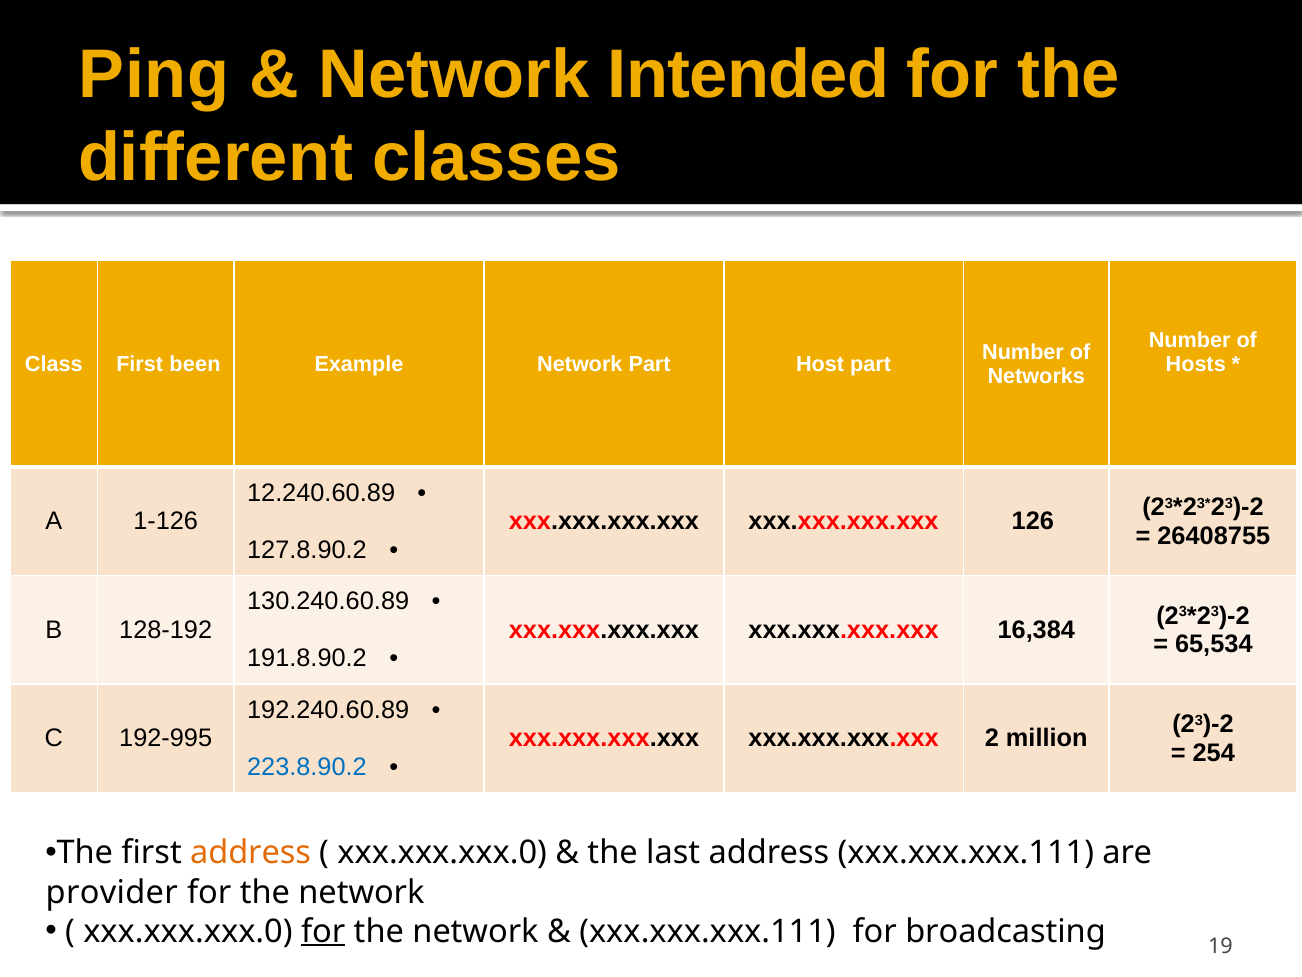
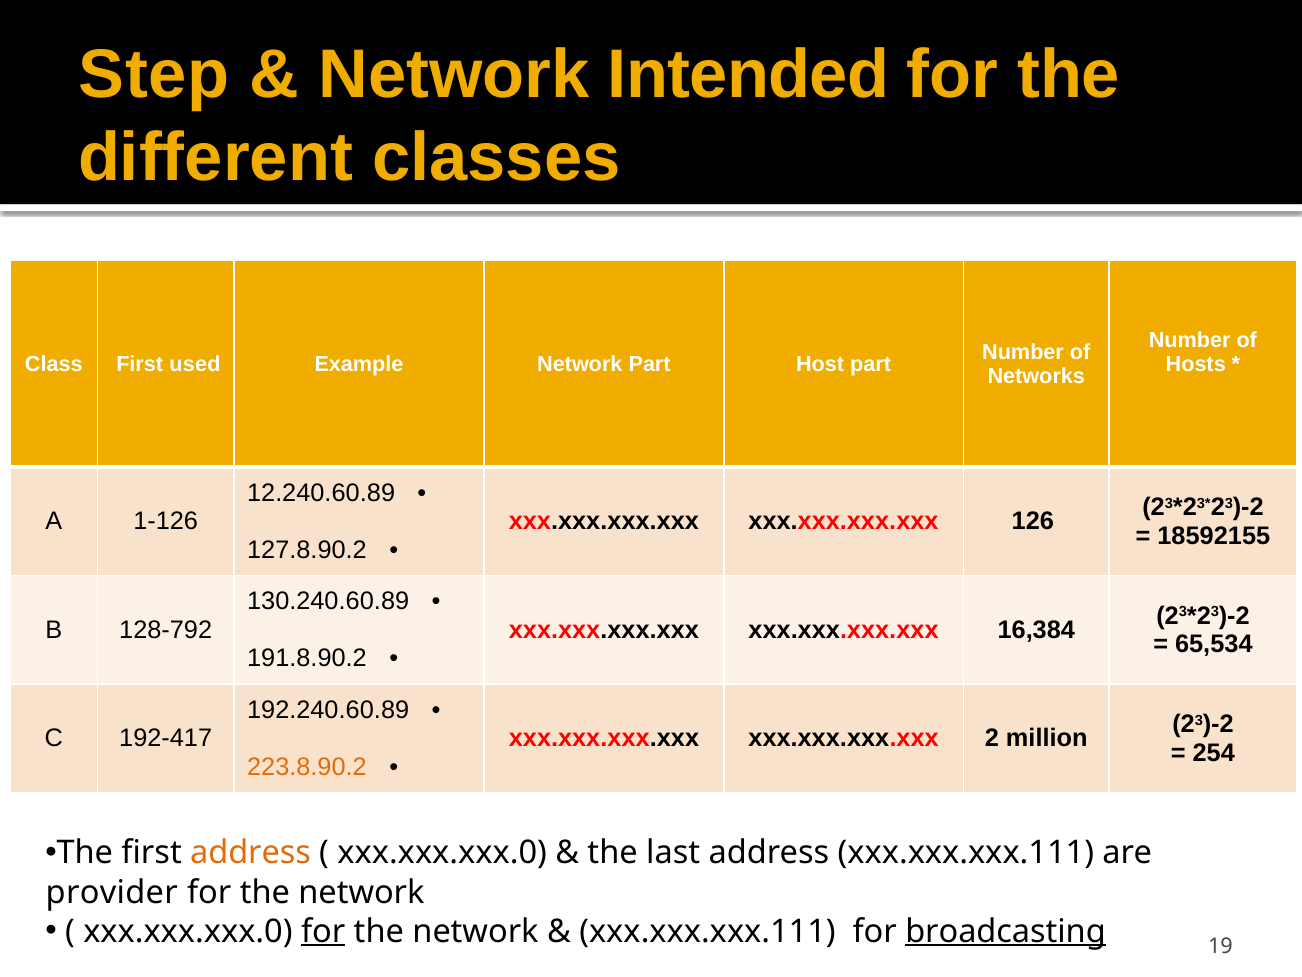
Ping: Ping -> Step (154, 75)
been: been -> used (195, 364)
26408755: 26408755 -> 18592155 (1214, 536)
128-192: 128-192 -> 128-792 (166, 630)
192-995: 192-995 -> 192-417 (166, 738)
223.8.90.2 colour: blue -> orange (307, 767)
broadcasting underline: none -> present (1006, 931)
